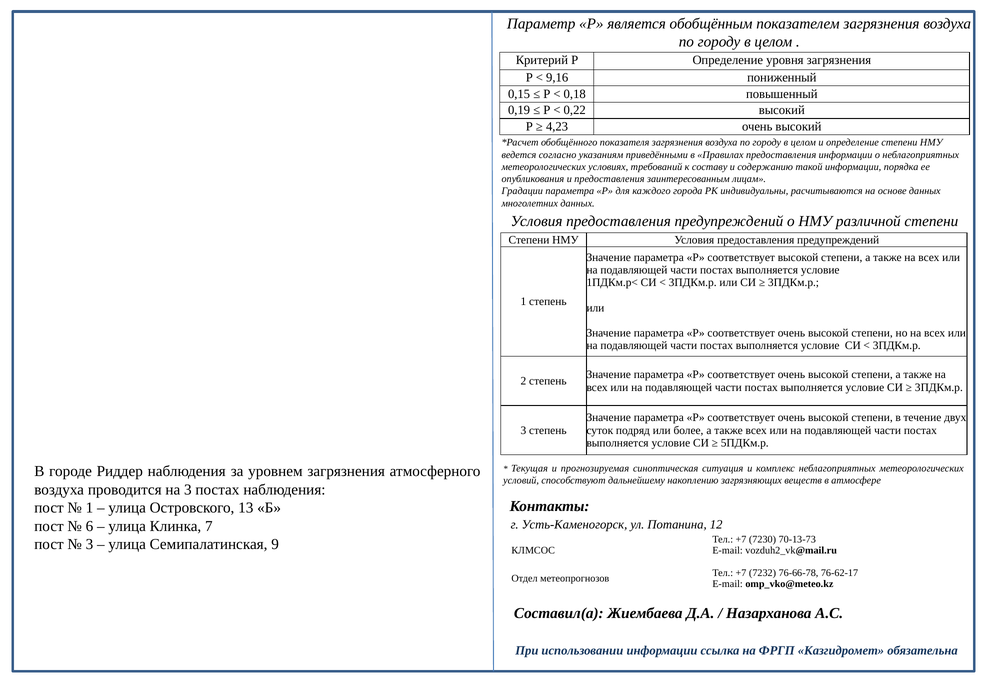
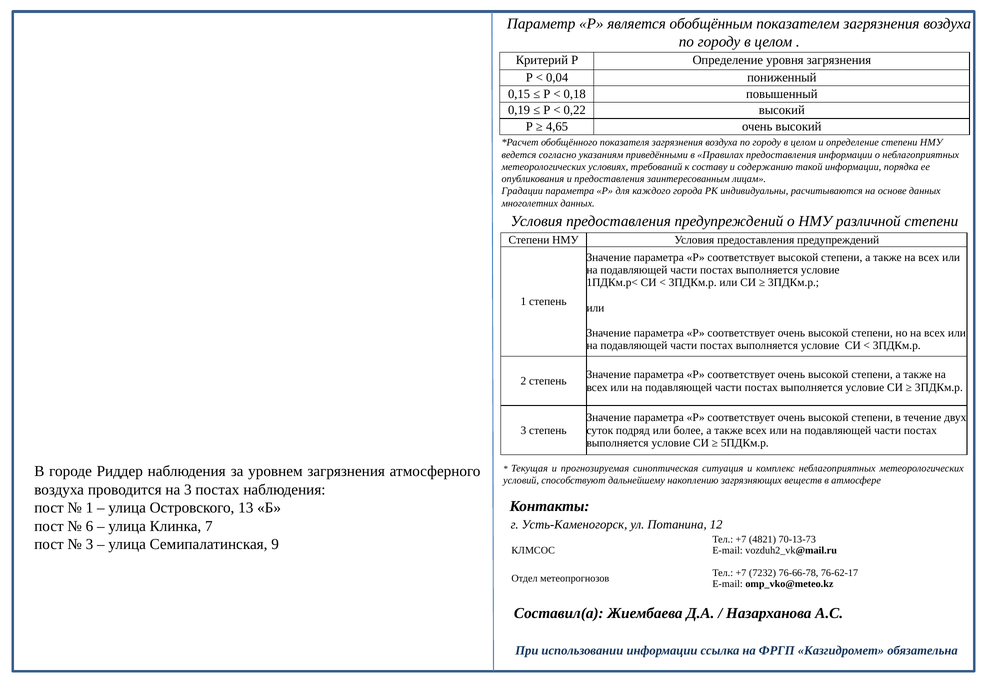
9,16: 9,16 -> 0,04 (557, 78)
4,23: 4,23 -> 4,65 (557, 127)
7230: 7230 -> 4821 (762, 540)
